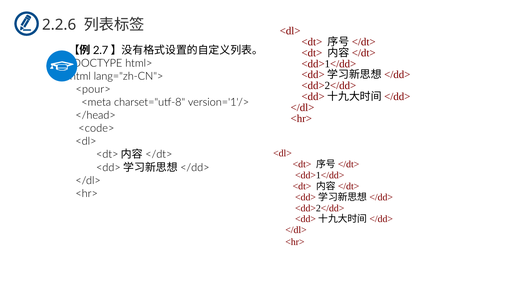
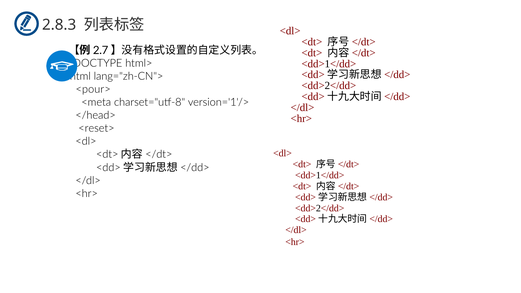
2.2.6: 2.2.6 -> 2.8.3 (59, 25)
<code>: <code> -> <reset> (96, 128)
